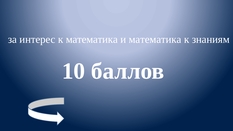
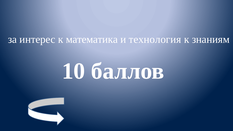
и математика: математика -> технология (155, 39)
